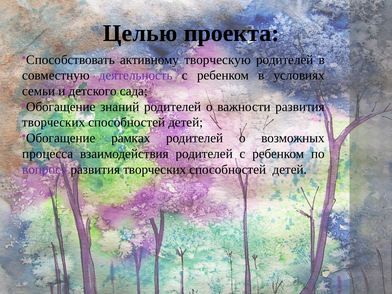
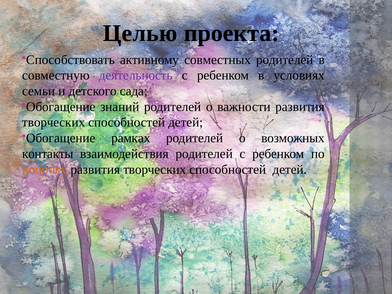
творческую: творческую -> совместных (218, 60)
процесса: процесса -> контакты (48, 154)
вопросу colour: purple -> orange (45, 169)
